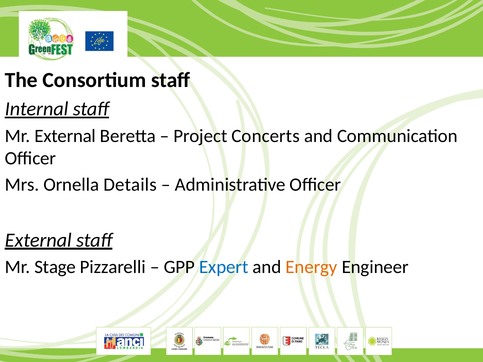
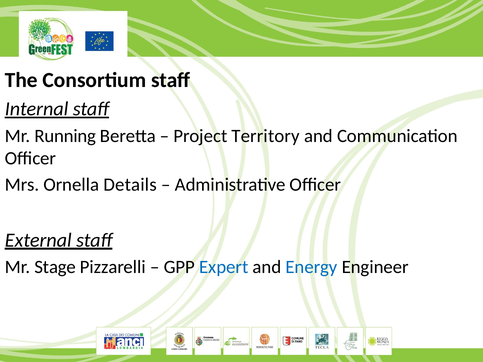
Mr External: External -> Running (65, 136)
Concerts: Concerts -> Territory (266, 136)
Energy colour: orange -> blue (312, 267)
